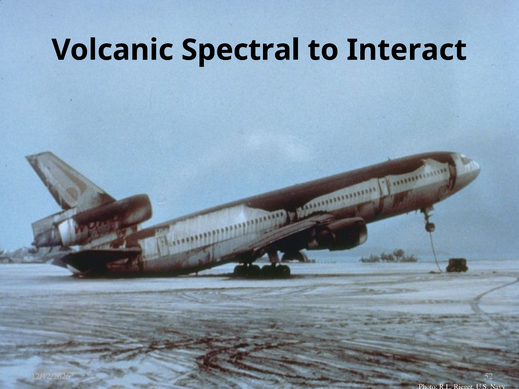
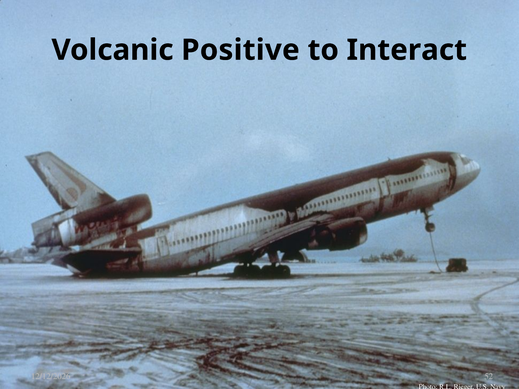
Spectral: Spectral -> Positive (240, 50)
